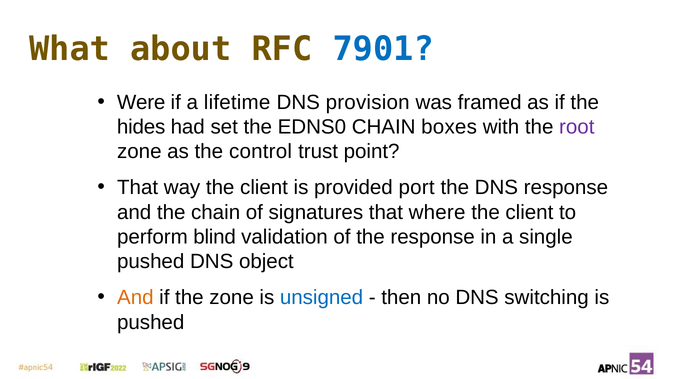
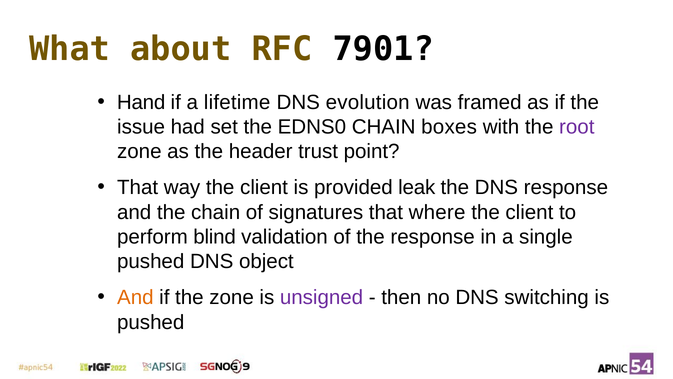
7901 colour: blue -> black (383, 49)
Were: Were -> Hand (141, 102)
provision: provision -> evolution (368, 102)
hides: hides -> issue (141, 127)
control: control -> header (261, 151)
port: port -> leak (417, 187)
unsigned colour: blue -> purple (322, 297)
